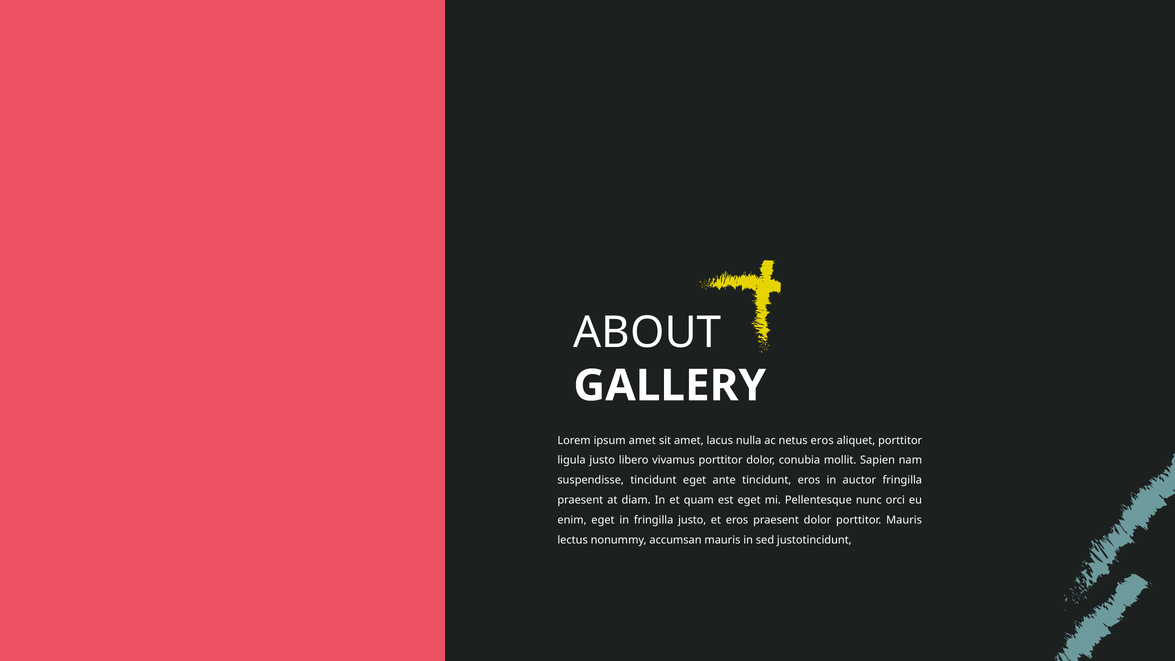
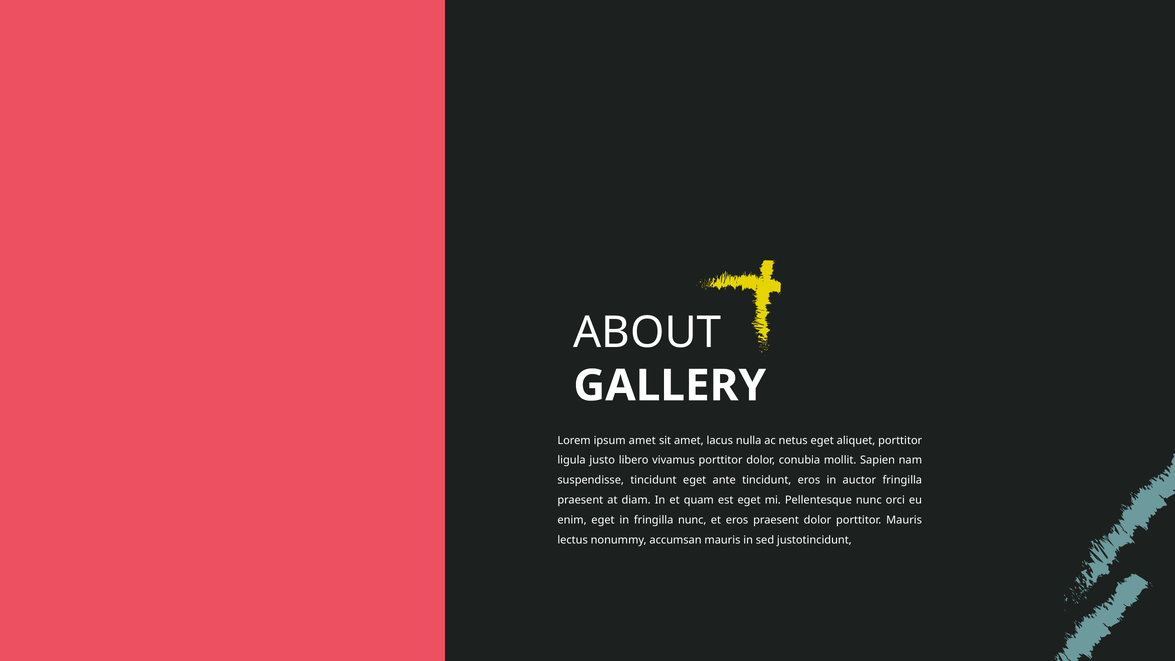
netus eros: eros -> eget (822, 440)
fringilla justo: justo -> nunc (692, 520)
